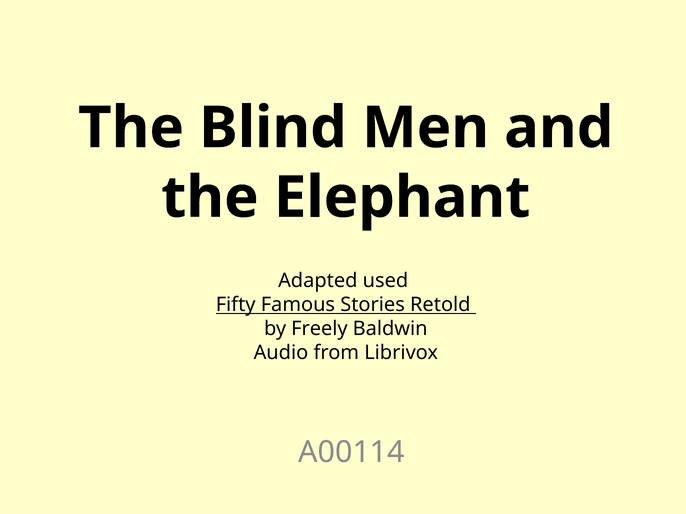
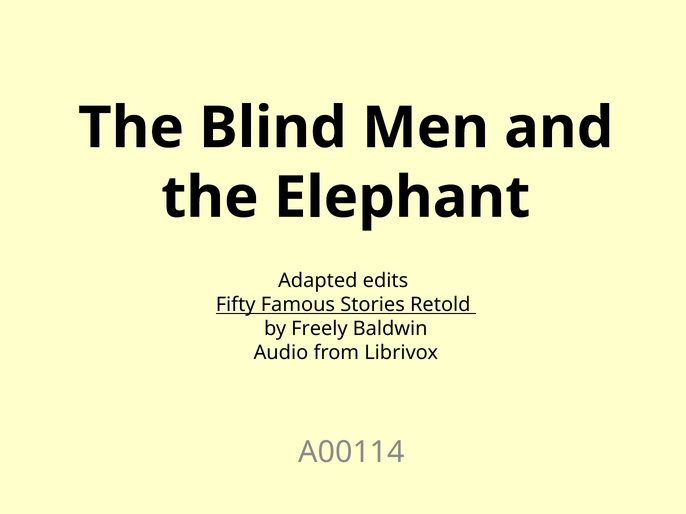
used: used -> edits (386, 281)
